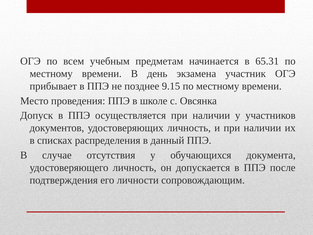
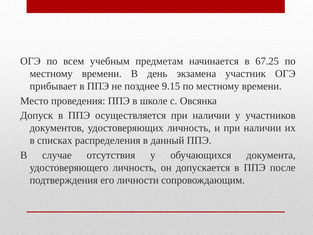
65.31: 65.31 -> 67.25 (267, 61)
